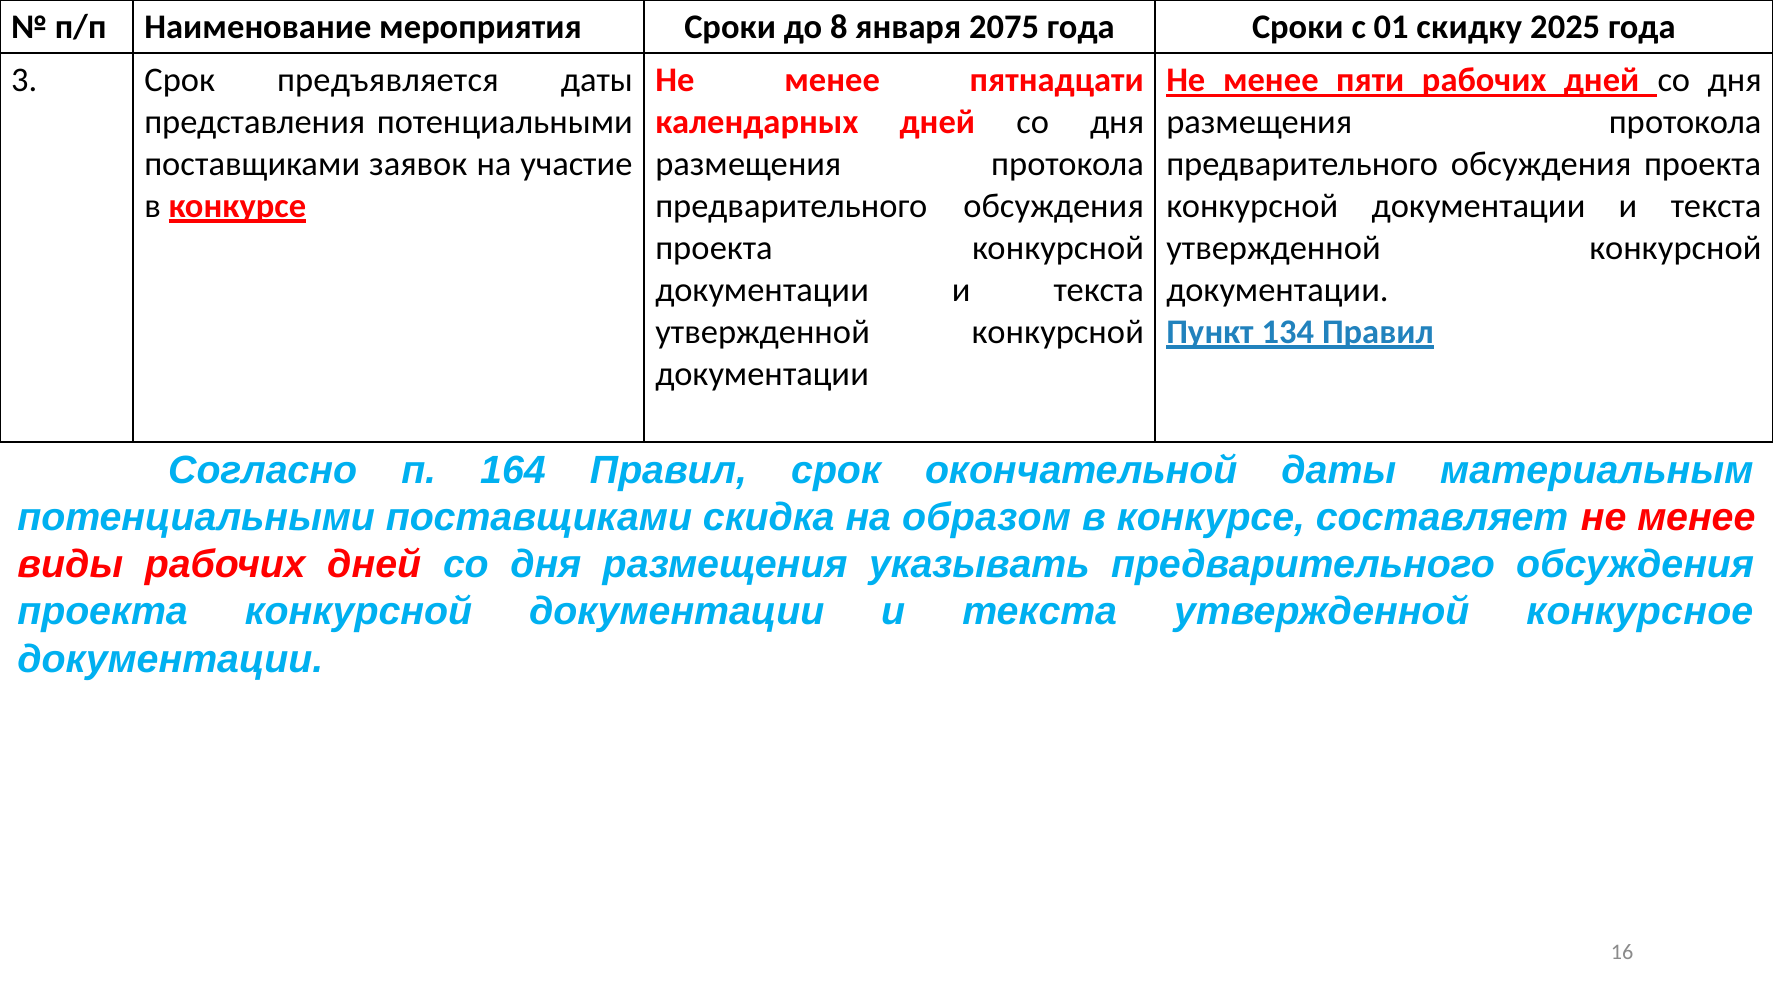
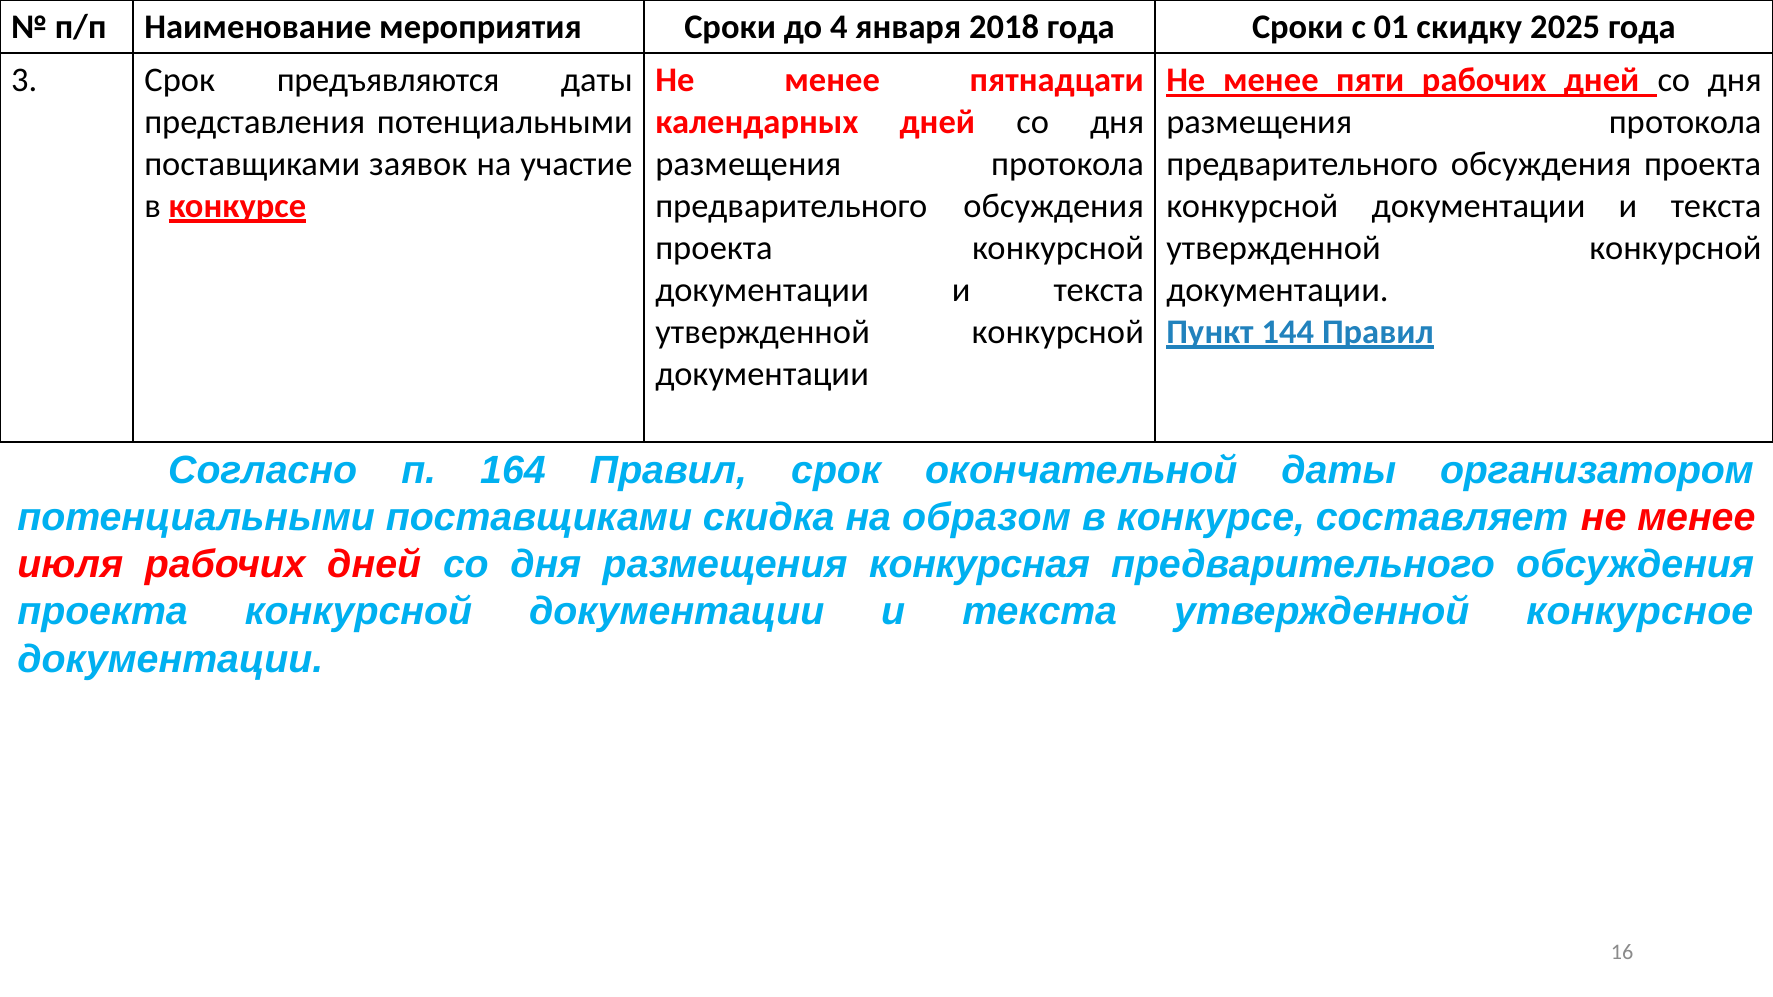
8: 8 -> 4 (839, 27)
2075: 2075 -> 2018 (1004, 27)
предъявляется: предъявляется -> предъявляются (388, 80)
134: 134 -> 144 (1288, 332)
материальным: материальным -> организатором (1597, 470)
виды: виды -> июля (70, 565)
указывать: указывать -> конкурсная (980, 565)
